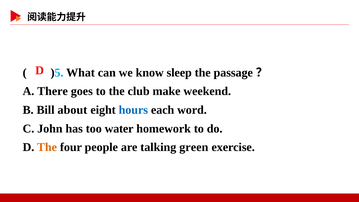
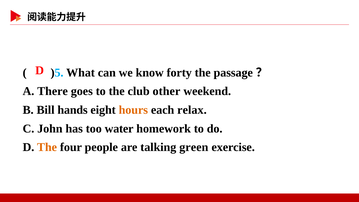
sleep: sleep -> forty (179, 73)
make: make -> other (166, 91)
about: about -> hands (73, 110)
hours colour: blue -> orange (133, 110)
word: word -> relax (192, 110)
